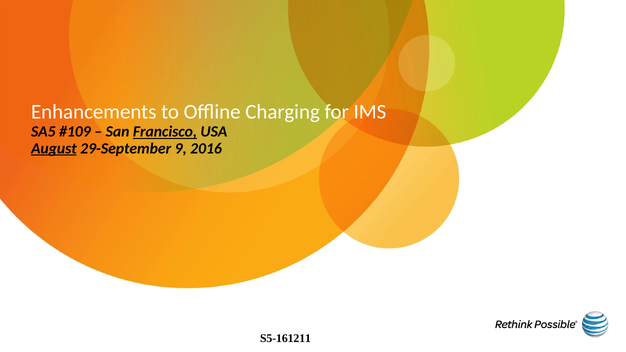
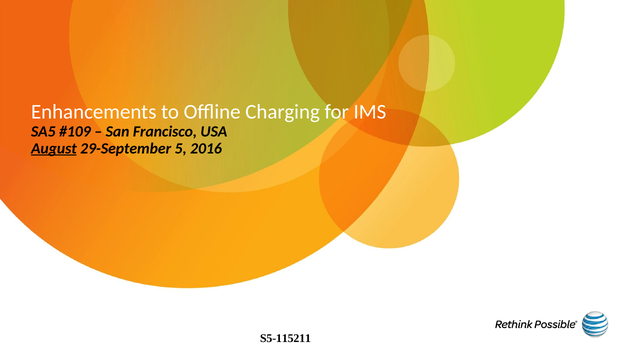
Francisco underline: present -> none (165, 132)
9: 9 -> 5 (181, 149)
S5-161211: S5-161211 -> S5-115211 (285, 339)
